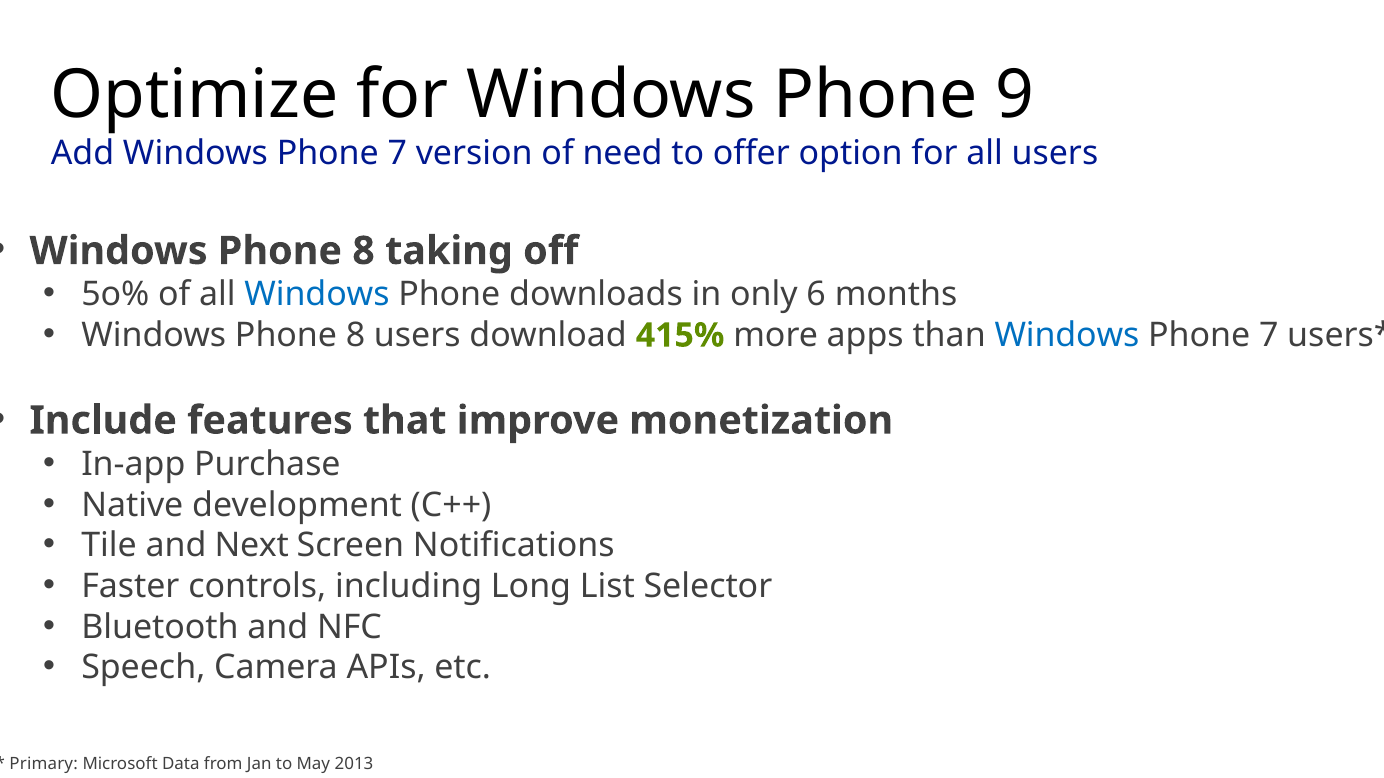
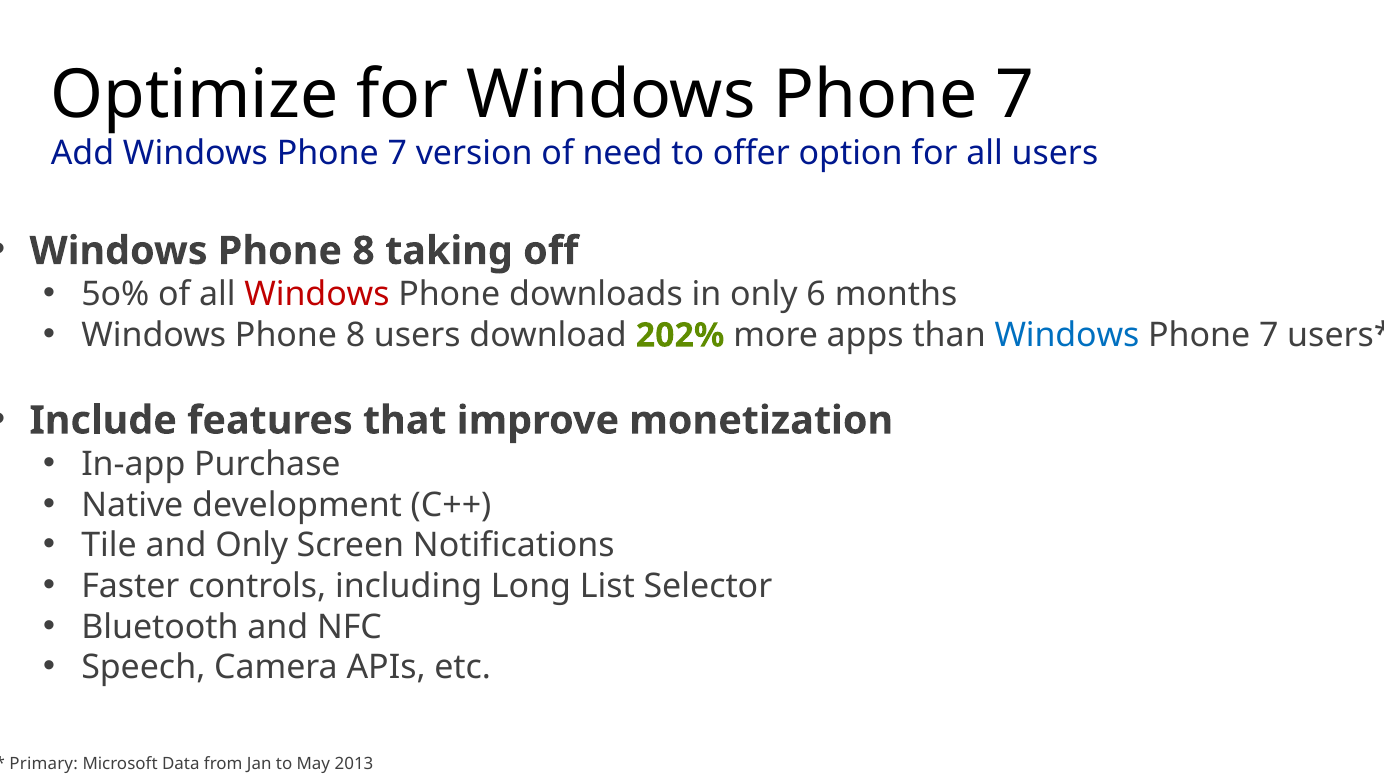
for Windows Phone 9: 9 -> 7 (1014, 95)
Windows colour: blue -> red (317, 295)
415%: 415% -> 202% (680, 336)
and Next: Next -> Only (252, 546)
